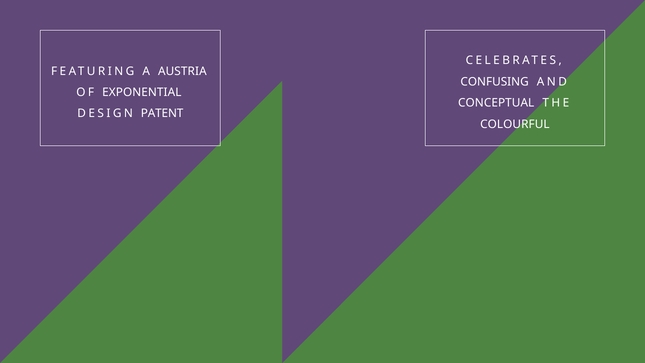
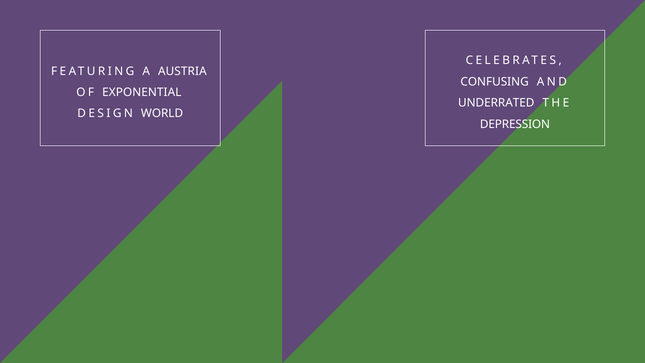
CONCEPTUAL: CONCEPTUAL -> UNDERRATED (496, 103)
PATENT: PATENT -> WORLD (162, 114)
COLOURFUL: COLOURFUL -> DEPRESSION (515, 124)
